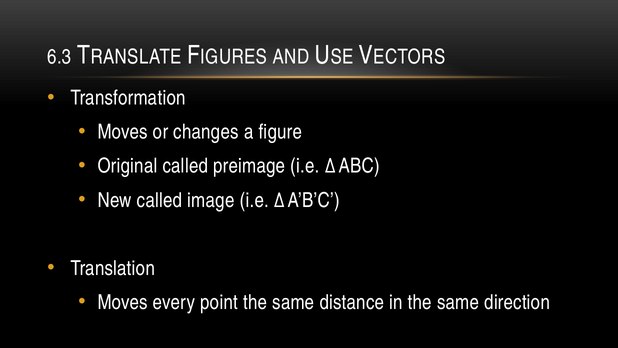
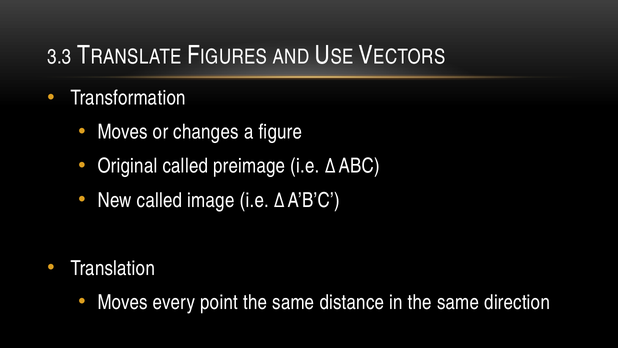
6.3: 6.3 -> 3.3 (59, 57)
